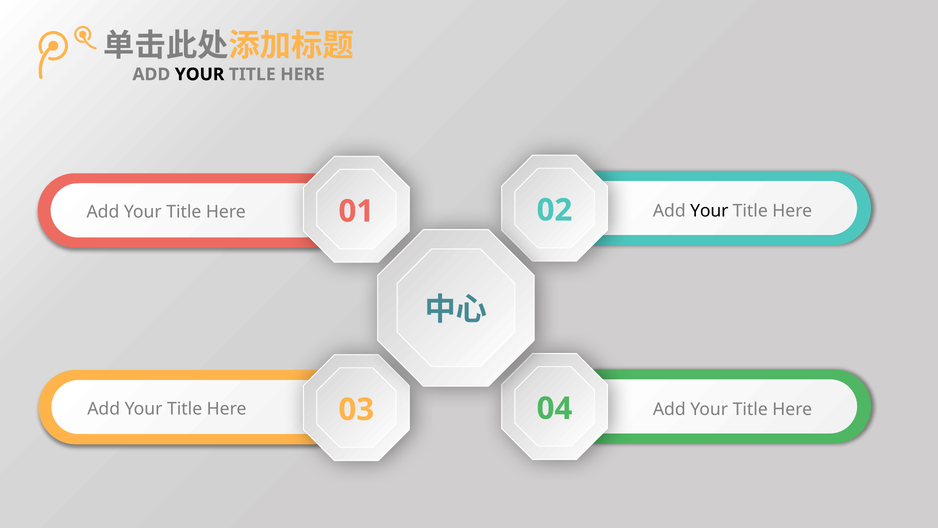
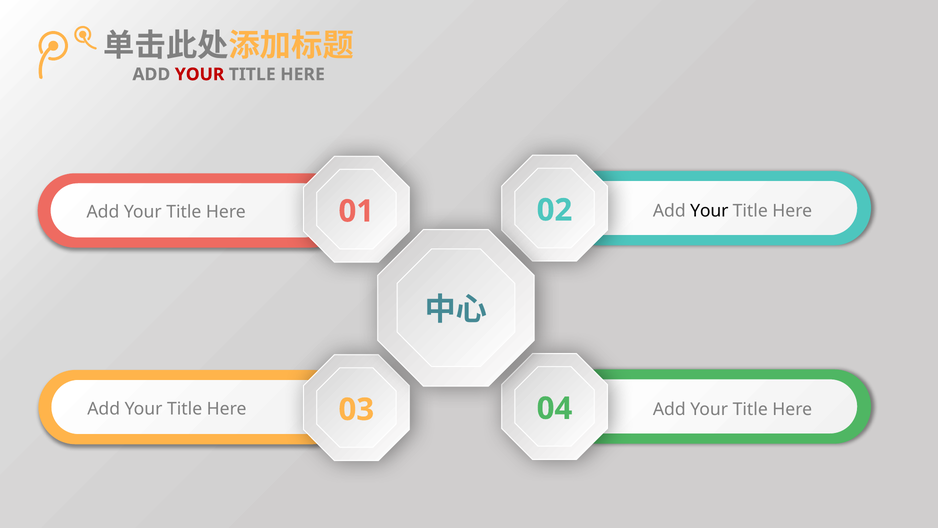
YOUR colour: black -> red (200, 74)
